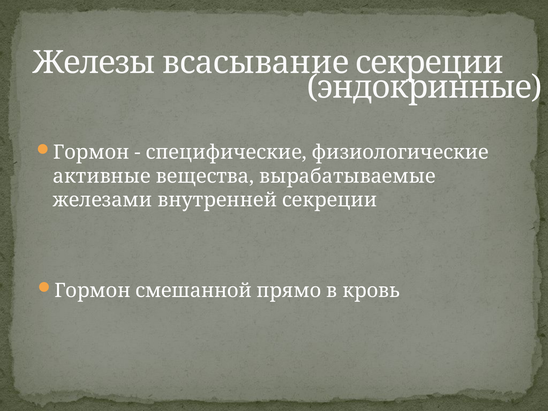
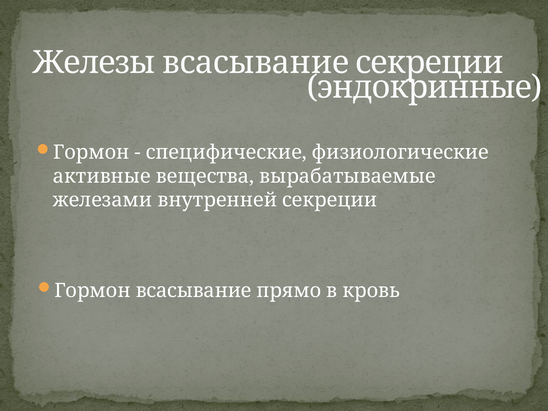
Гормон смешанной: смешанной -> всасывание (194, 291)
